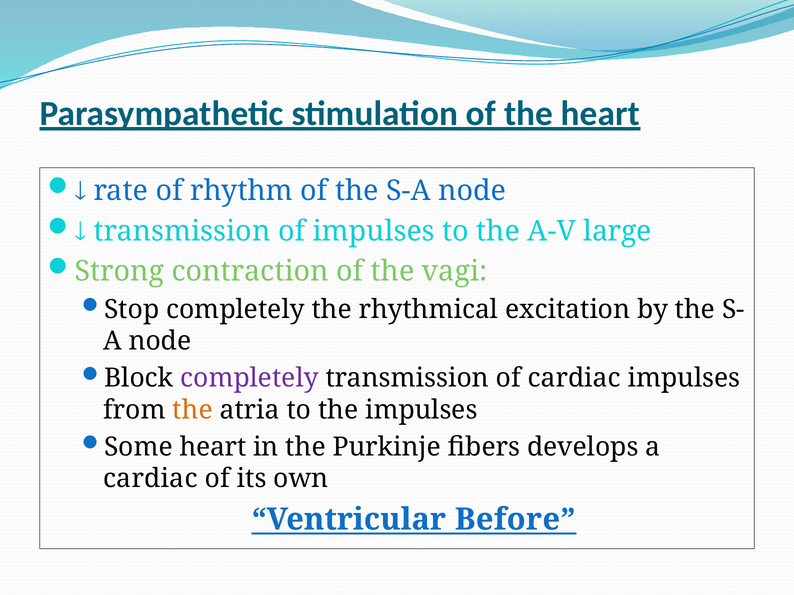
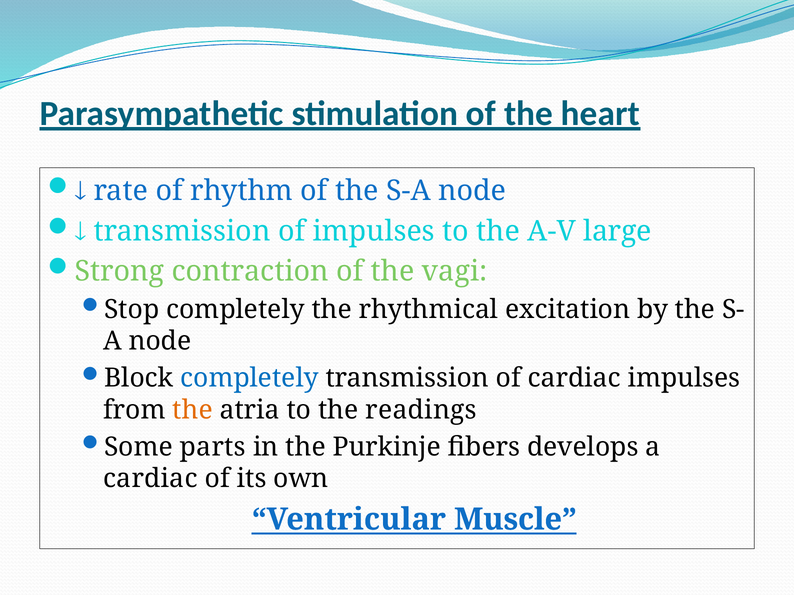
completely colour: purple -> blue (249, 378)
the impulses: impulses -> readings (421, 410)
Some heart: heart -> parts (213, 447)
Before: Before -> Muscle (515, 520)
